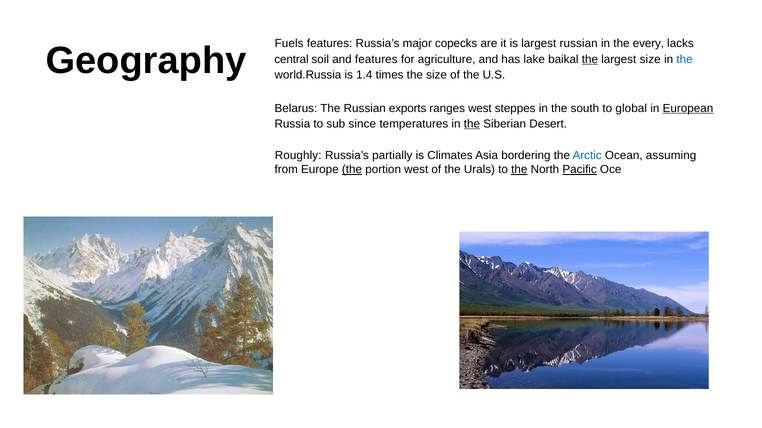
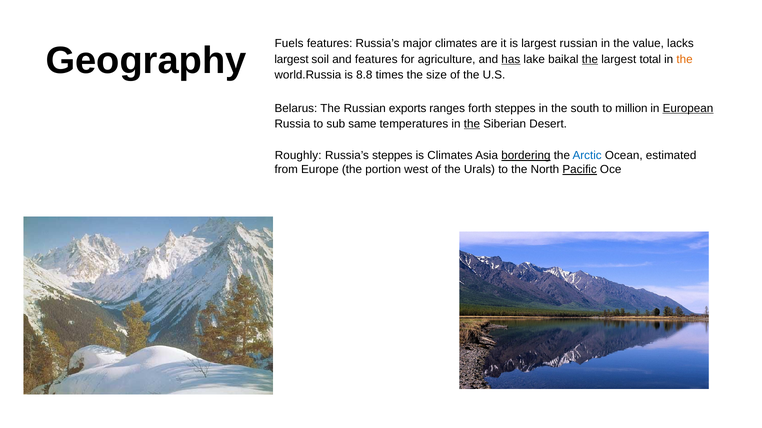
major copecks: copecks -> climates (456, 44)
every: every -> value (648, 44)
central: central -> largest (291, 59)
has underline: none -> present (511, 59)
largest size: size -> total (650, 59)
the colour: blue -> orange (685, 59)
1.4: 1.4 -> 8.8 (364, 75)
ranges west: west -> forth (480, 108)
global: global -> million (631, 108)
since: since -> same (362, 124)
Russia’s partially: partially -> steppes (392, 156)
bordering underline: none -> present (526, 156)
assuming: assuming -> estimated (671, 156)
the underline: present -> none (352, 170)
the underline: present -> none (519, 170)
